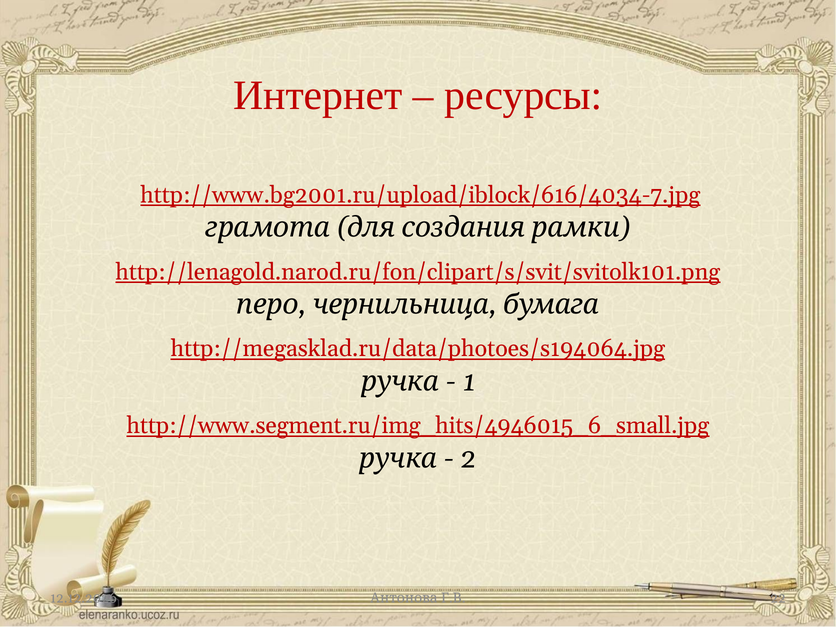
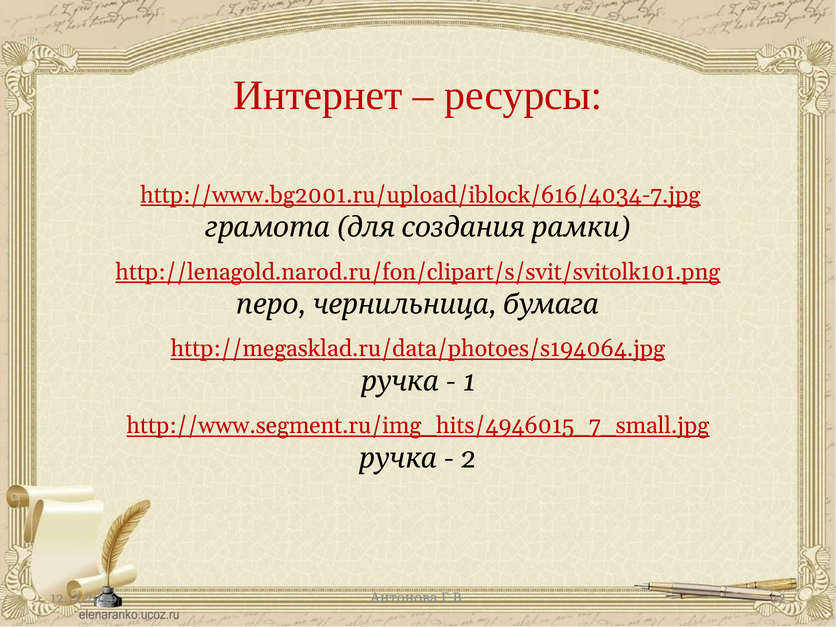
http://www.segment.ru/img_hits/4946015_6_small.jpg: http://www.segment.ru/img_hits/4946015_6_small.jpg -> http://www.segment.ru/img_hits/4946015_7_small.jpg (418, 426)
